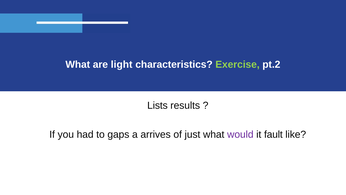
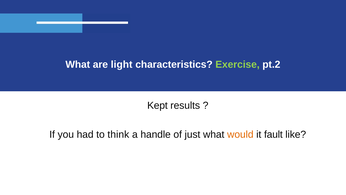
Lists: Lists -> Kept (157, 105)
gaps: gaps -> think (118, 134)
arrives: arrives -> handle (156, 134)
would colour: purple -> orange (240, 134)
